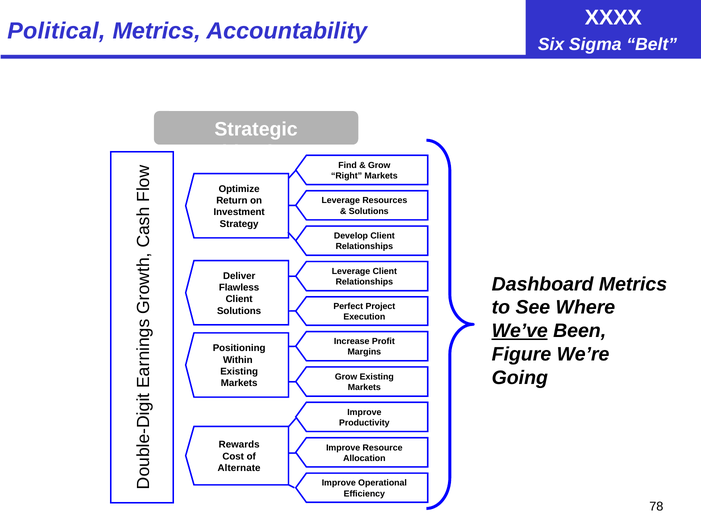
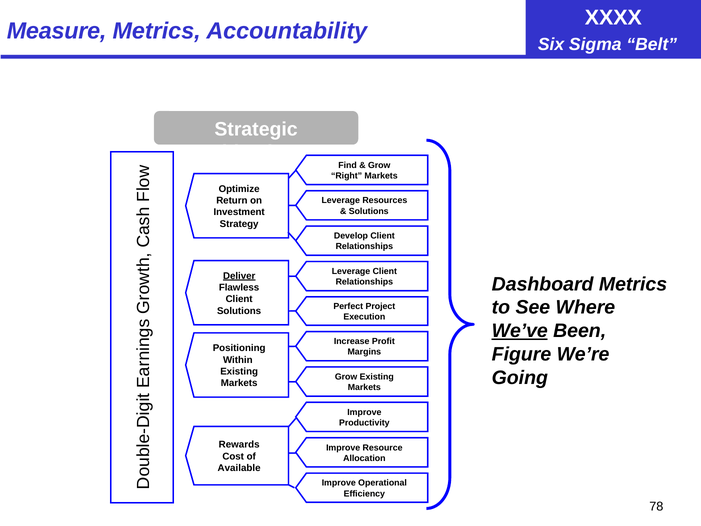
Political: Political -> Measure (57, 31)
Deliver underline: none -> present (239, 276)
Alternate: Alternate -> Available (239, 468)
